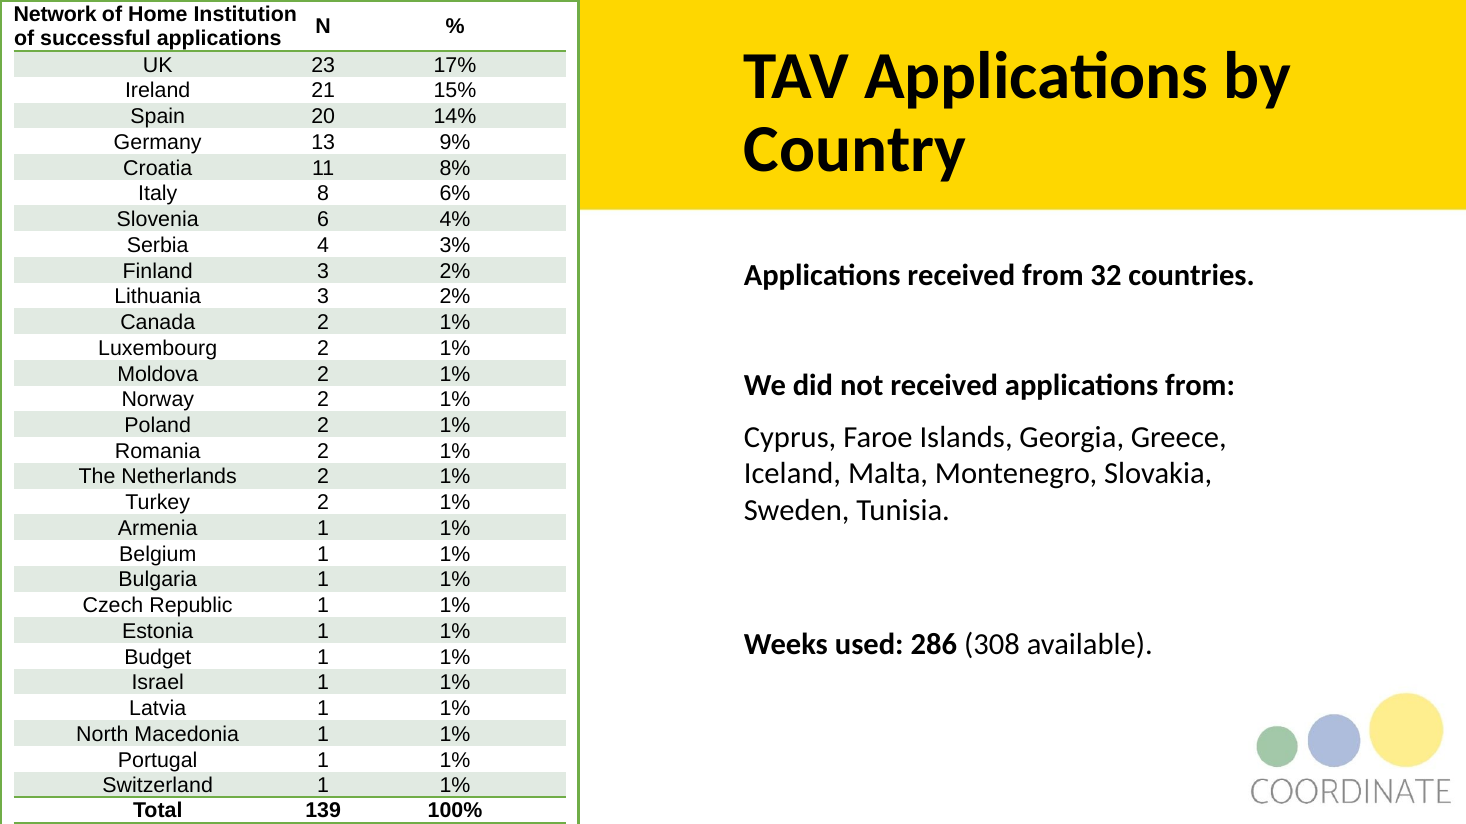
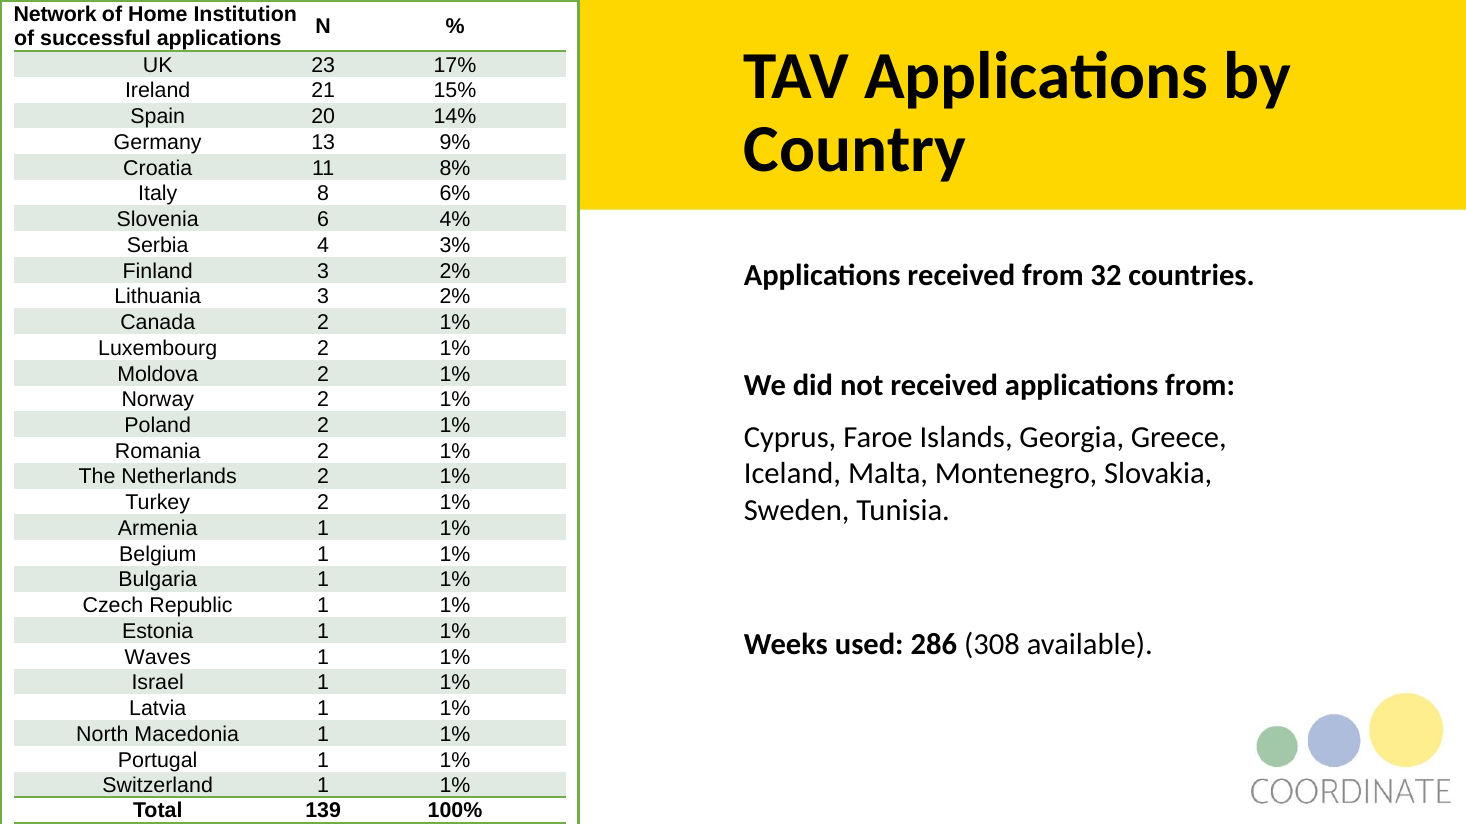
Budget: Budget -> Waves (158, 658)
